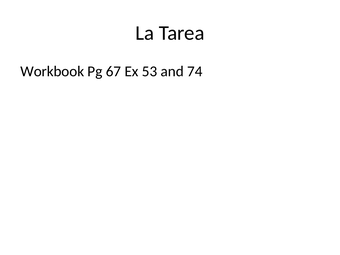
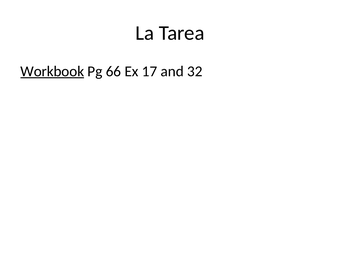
Workbook underline: none -> present (52, 71)
67: 67 -> 66 (113, 71)
53: 53 -> 17 (150, 71)
74: 74 -> 32 (195, 71)
